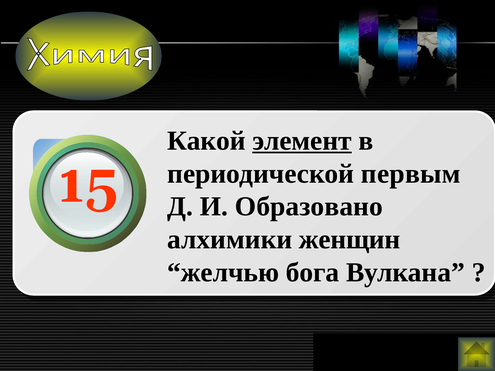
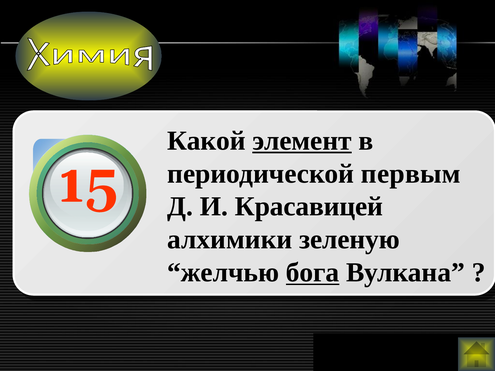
Образовано: Образовано -> Красавицей (309, 207)
женщин: женщин -> зеленую (350, 240)
бога underline: none -> present (313, 273)
